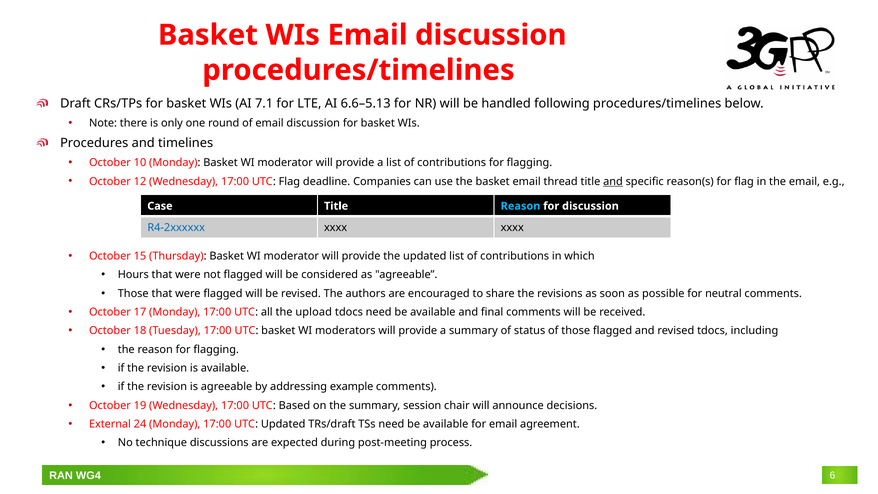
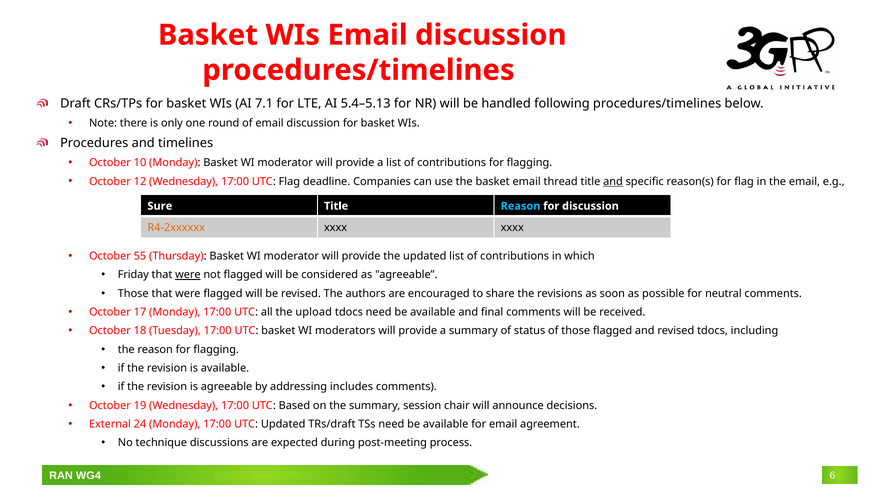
6.6–5.13: 6.6–5.13 -> 5.4–5.13 (366, 104)
Case: Case -> Sure (160, 206)
R4-2xxxxxx colour: blue -> orange (176, 228)
15: 15 -> 55 (140, 256)
Hours: Hours -> Friday (133, 275)
were underline: none -> present (188, 275)
example: example -> includes (352, 387)
